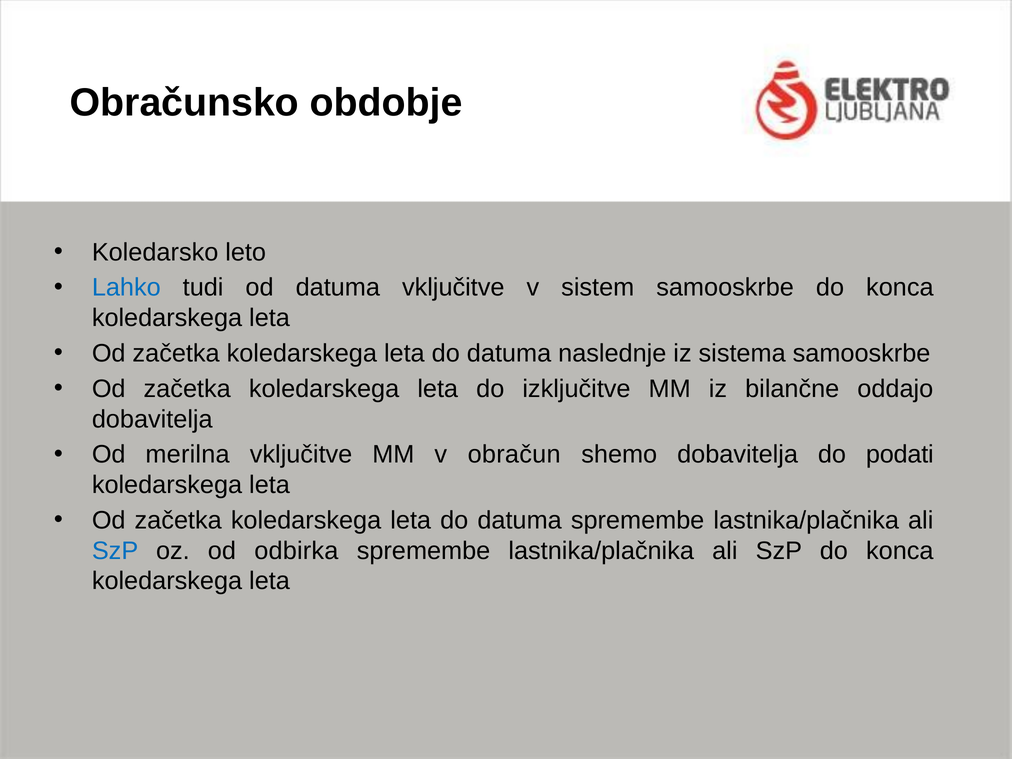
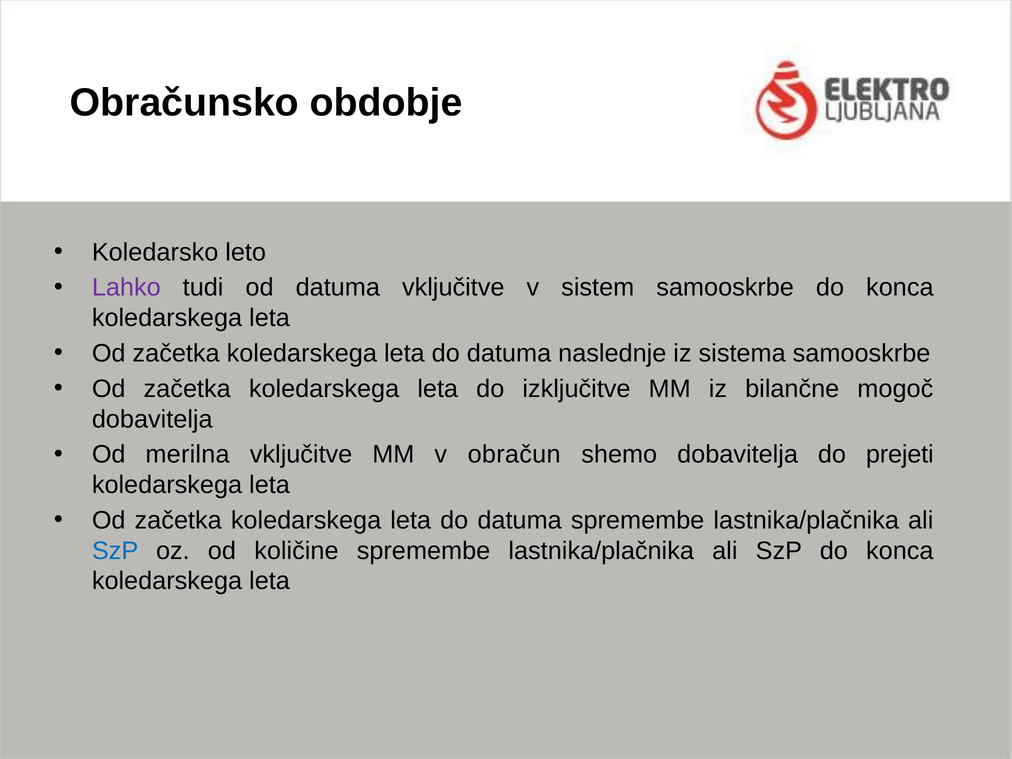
Lahko colour: blue -> purple (126, 288)
oddajo: oddajo -> mogoč (895, 389)
podati: podati -> prejeti (900, 455)
odbirka: odbirka -> količine (296, 551)
